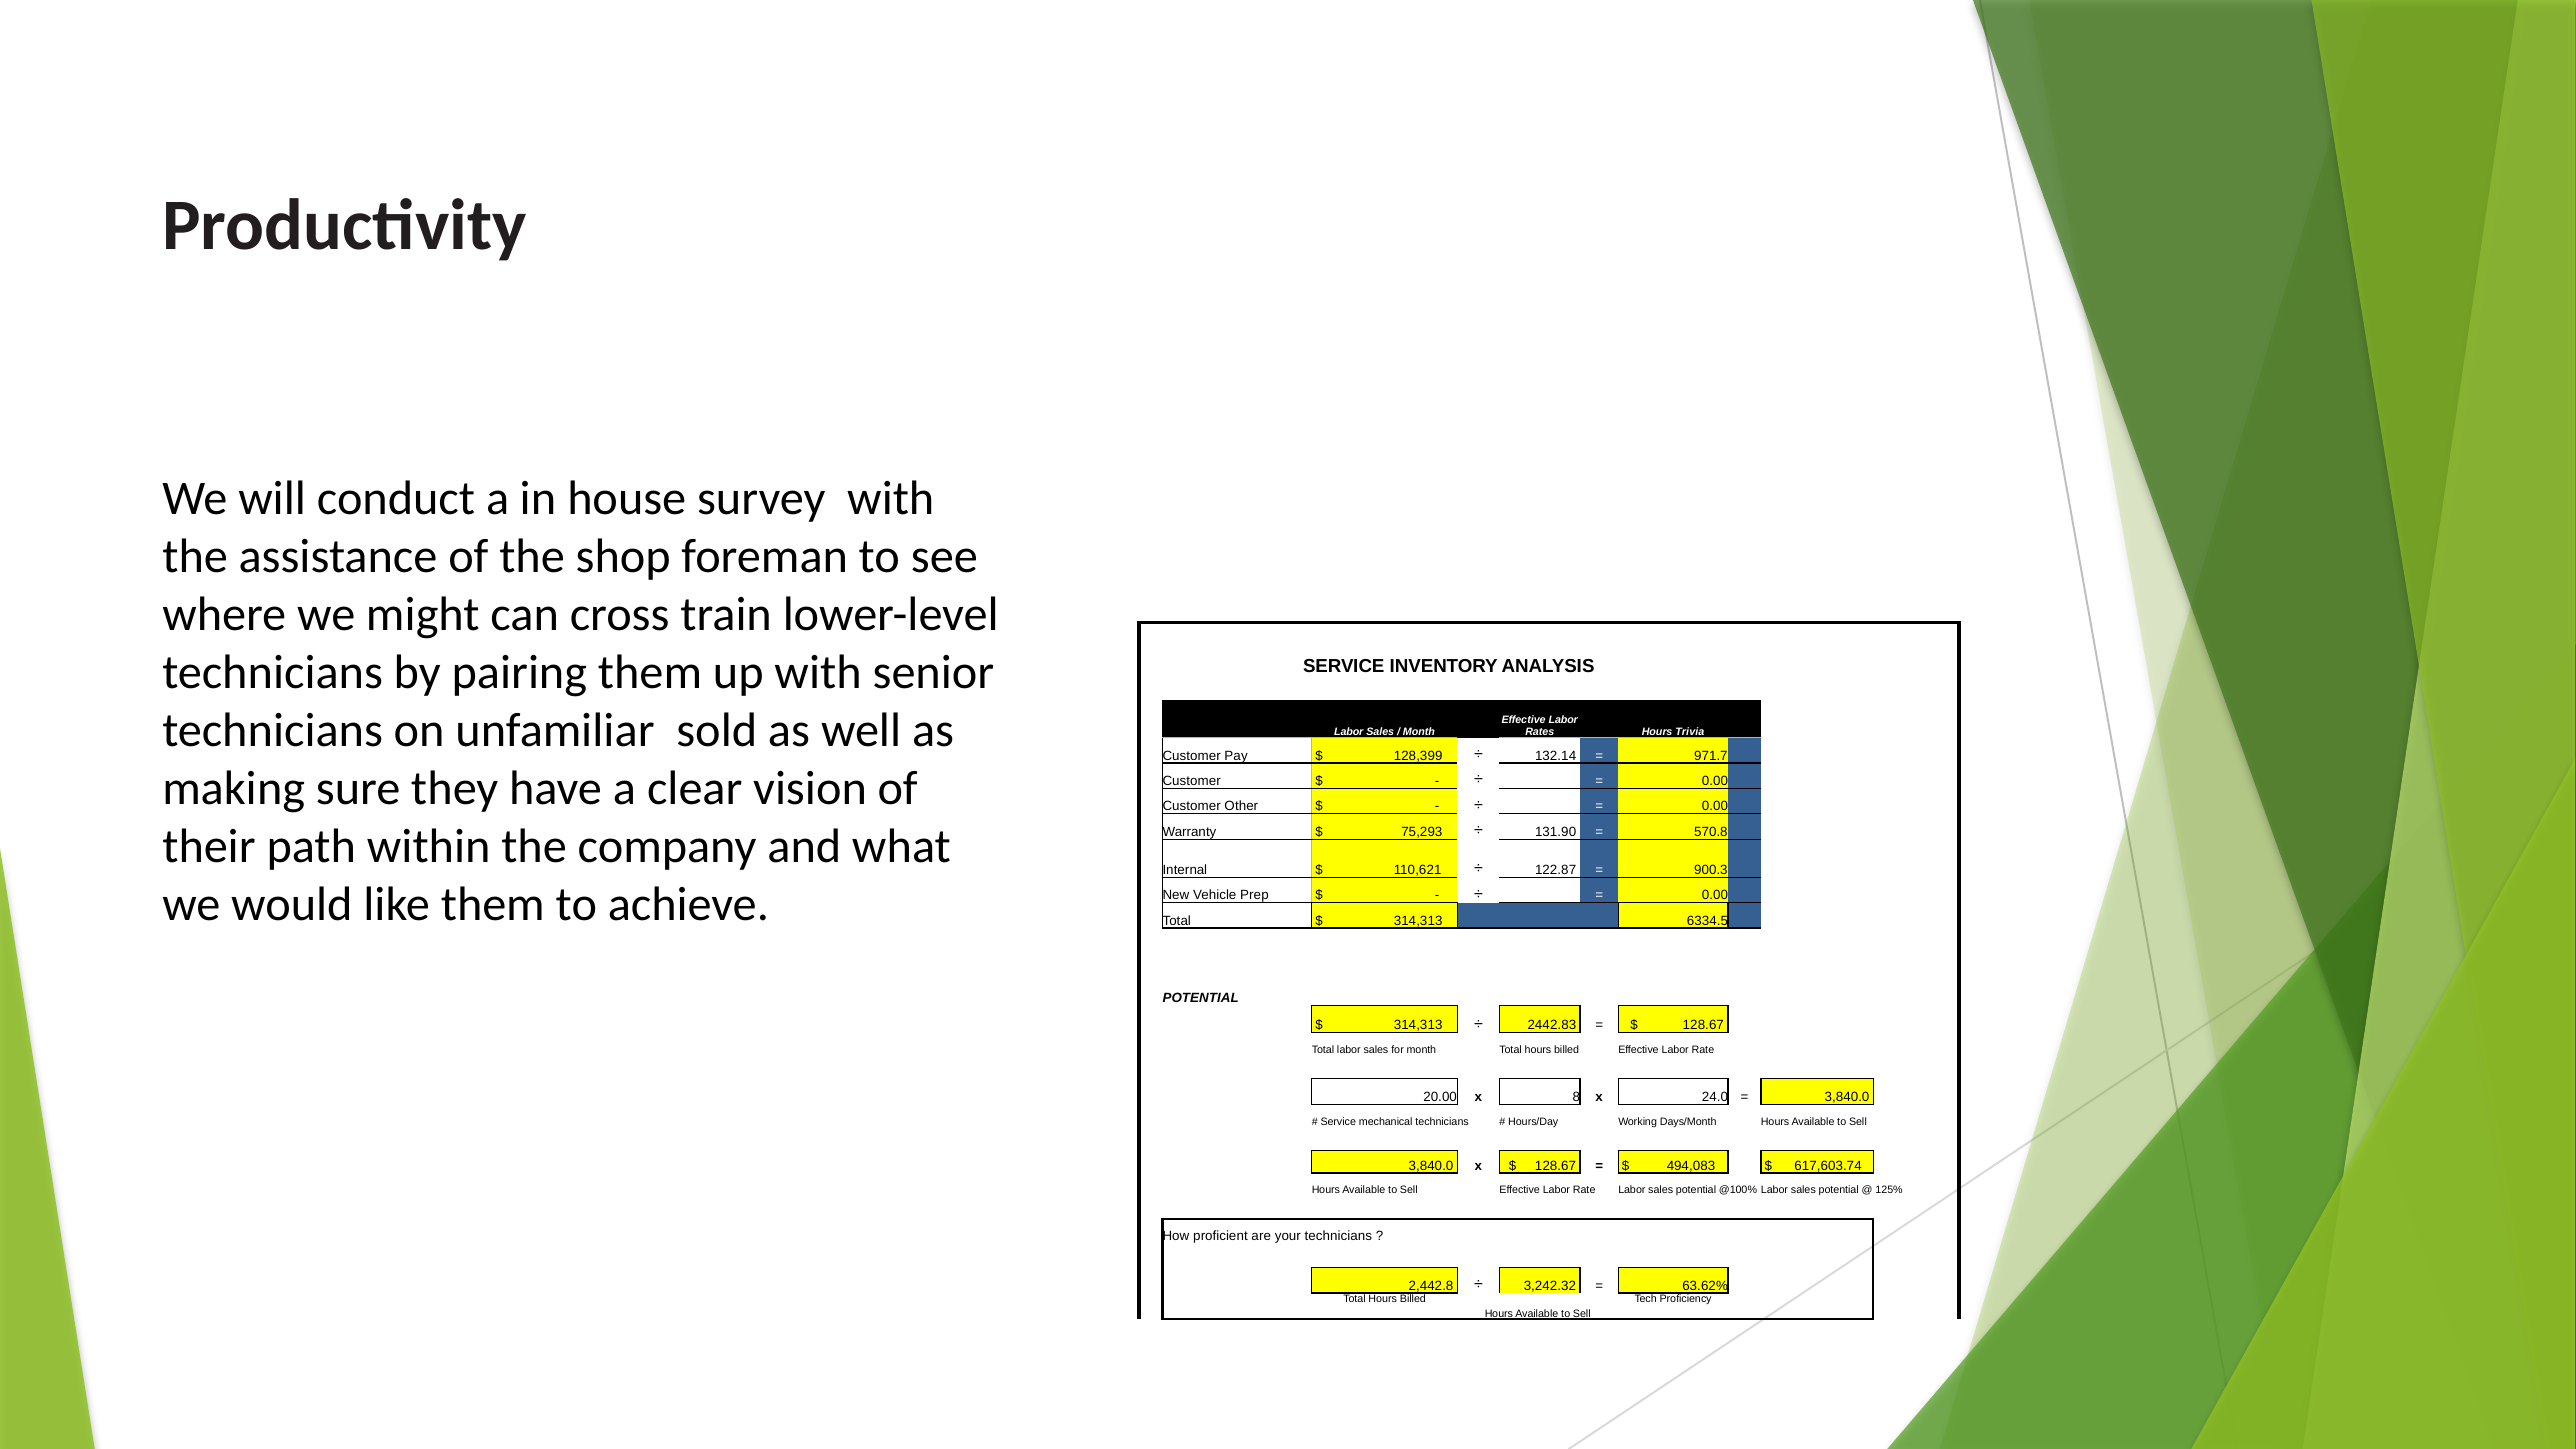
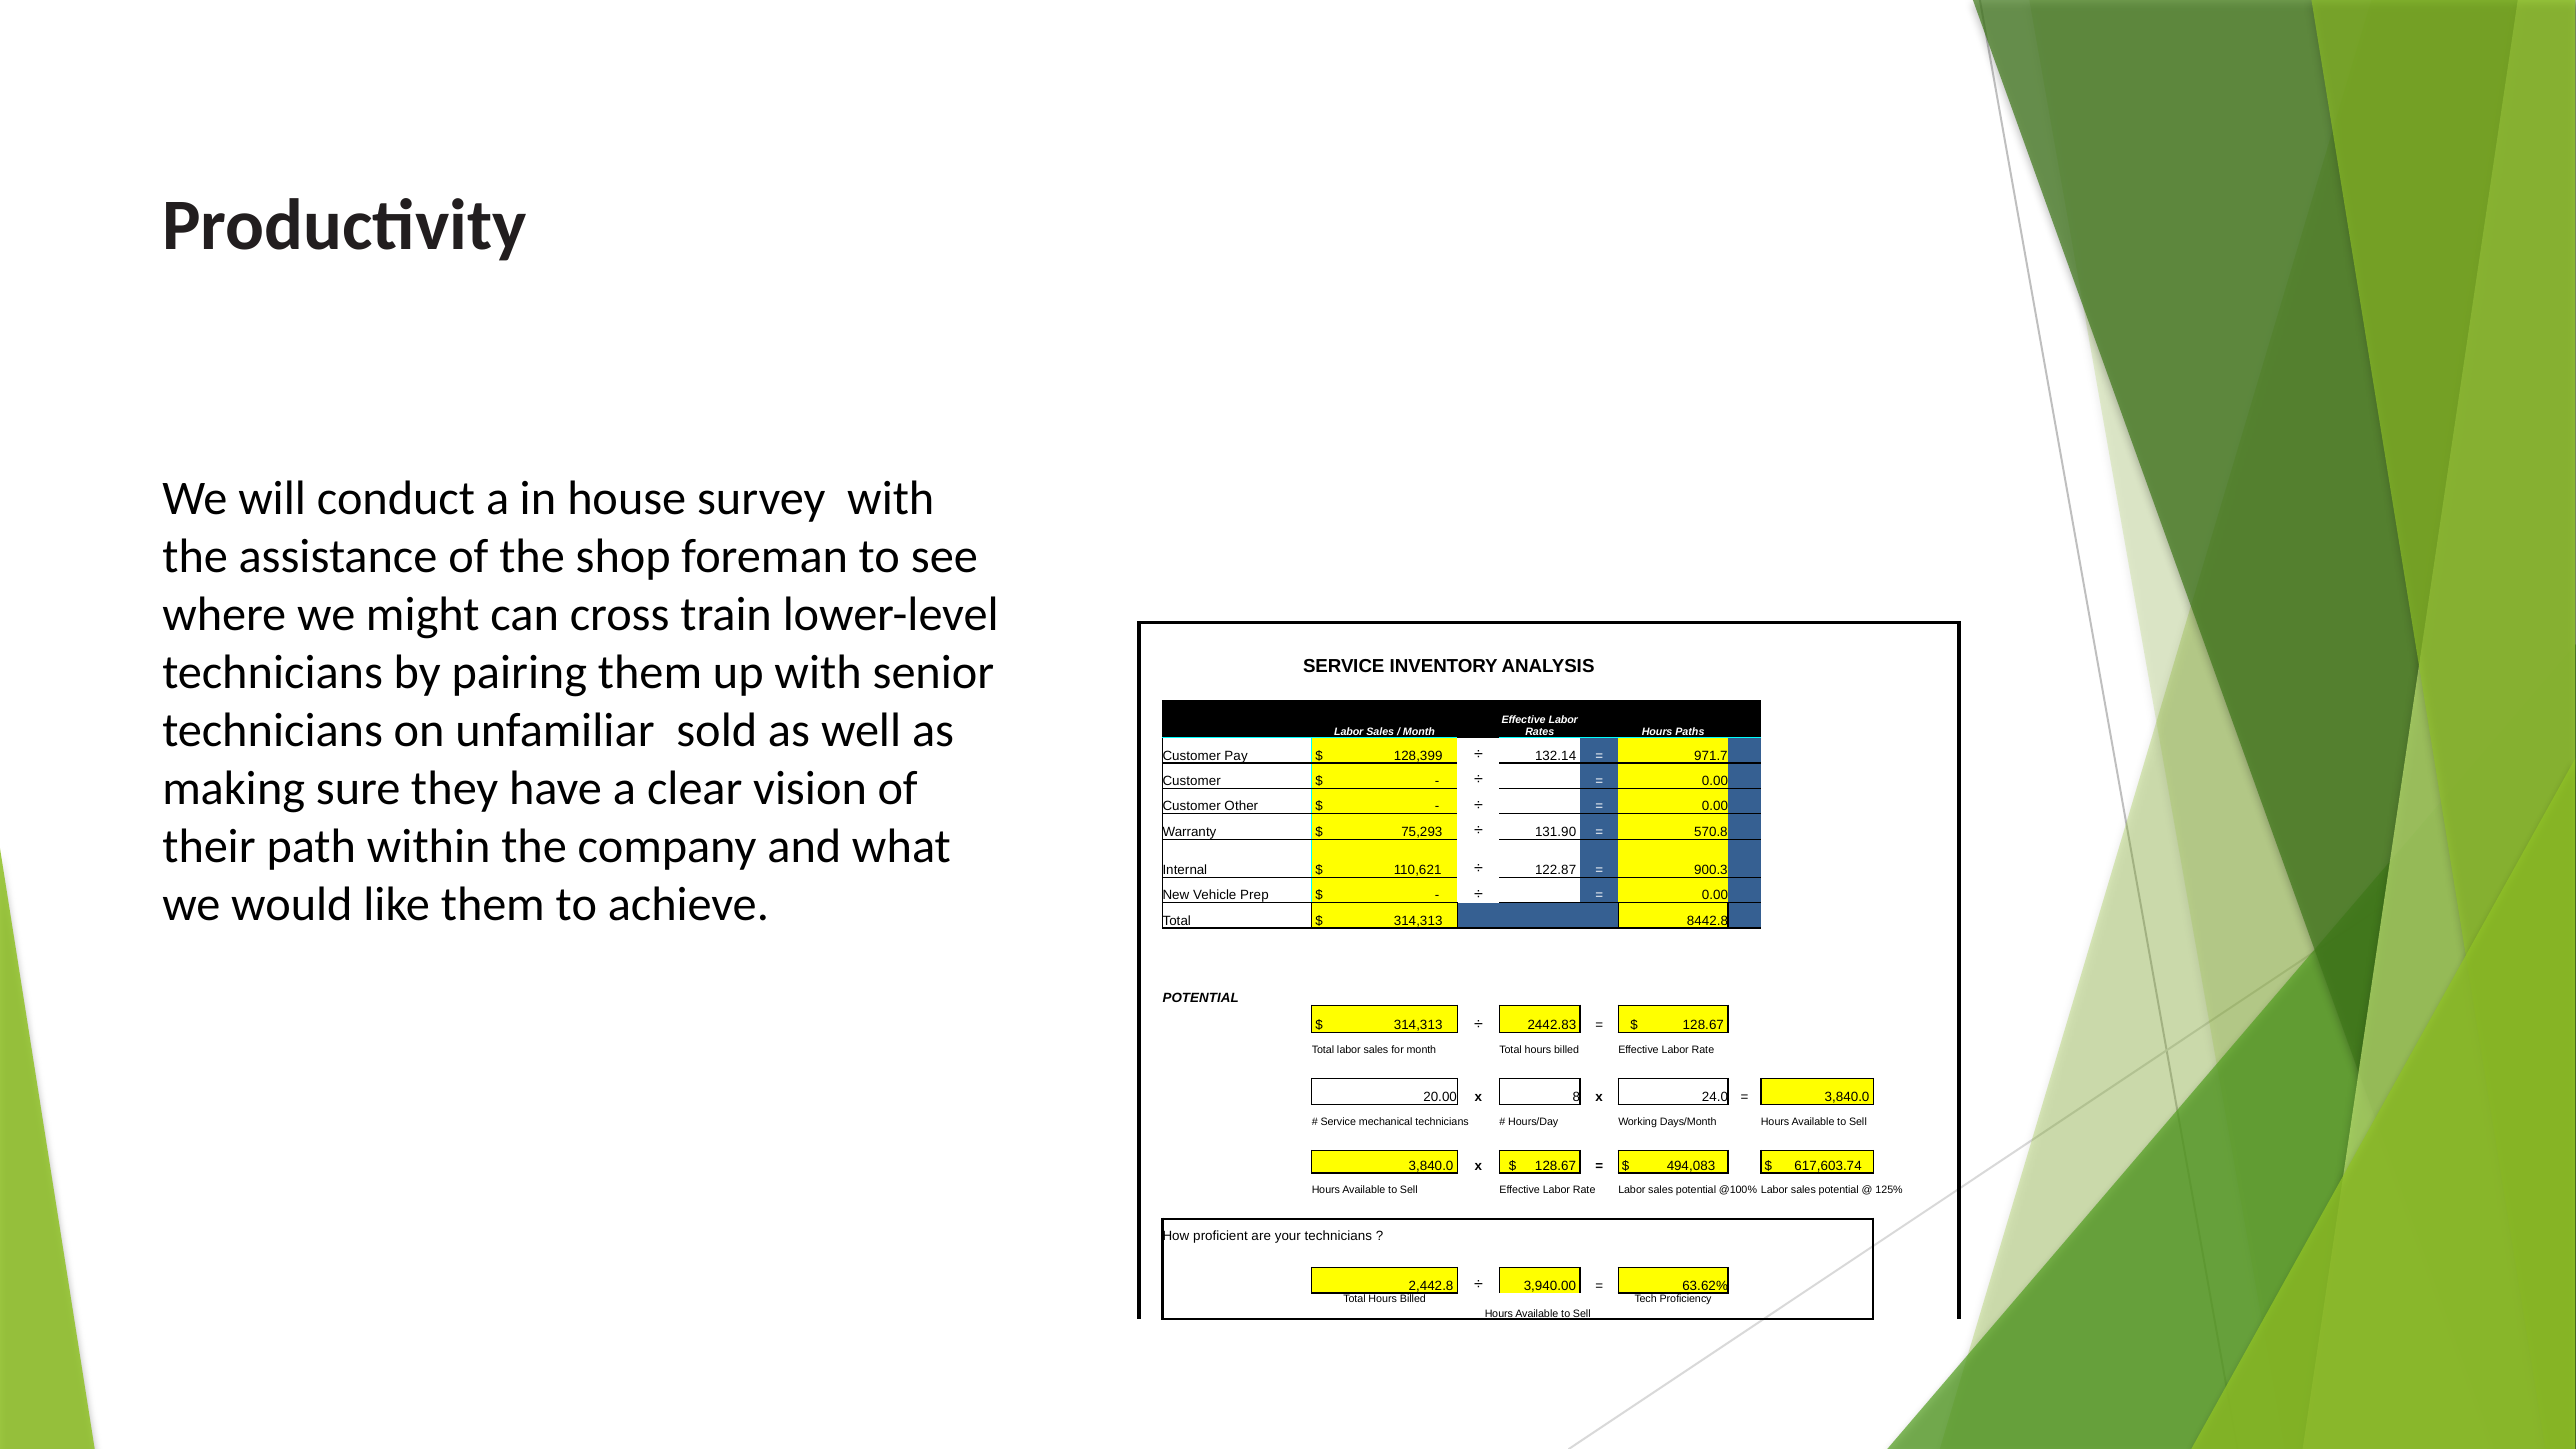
Trivia: Trivia -> Paths (1690, 732)
6334.5: 6334.5 -> 8442.8 (1707, 921)
3,242.32: 3,242.32 -> 3,940.00 (1550, 1286)
